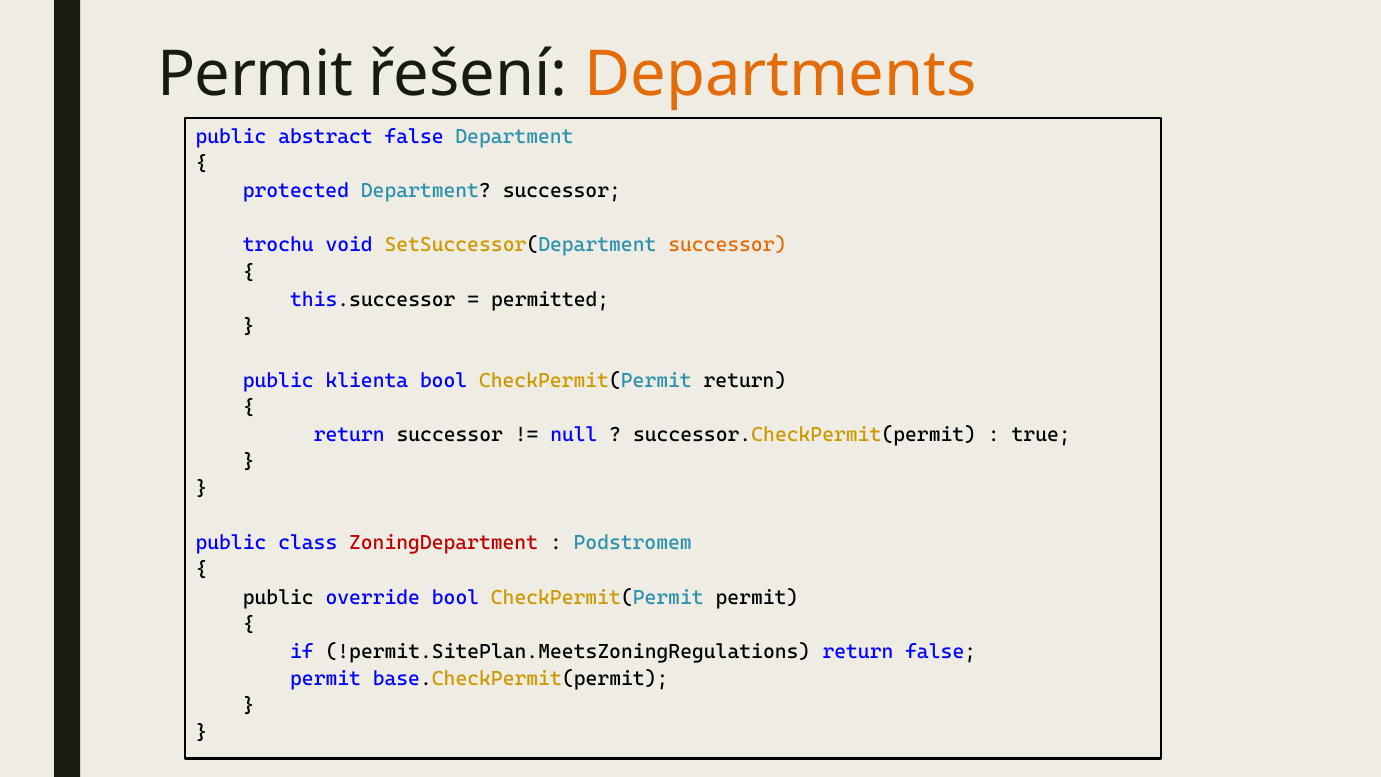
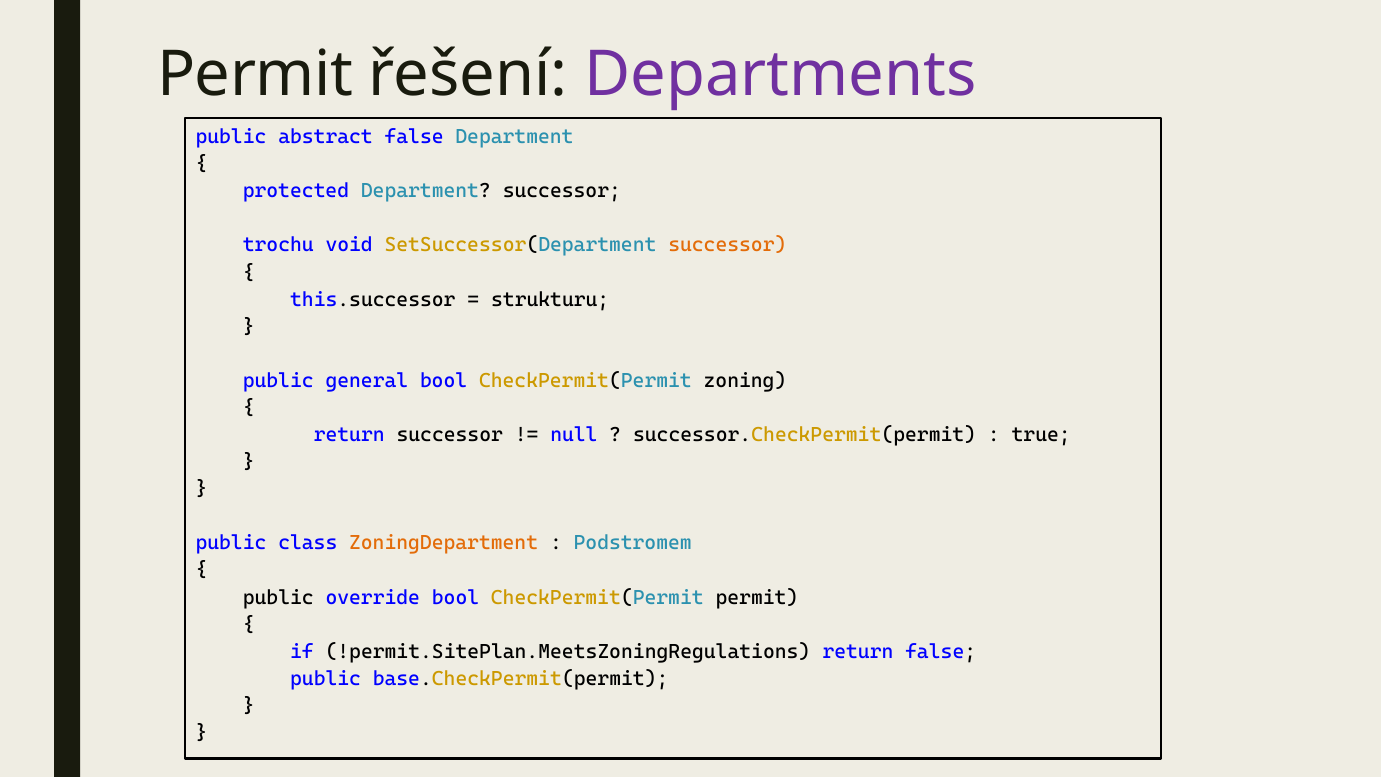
Departments colour: orange -> purple (780, 75)
permitted: permitted -> strukturu (550, 299)
klienta: klienta -> general (367, 381)
CheckPermit(Permit return: return -> zoning (745, 381)
ZoningDepartment colour: red -> orange (444, 543)
permit: permit -> public (326, 678)
